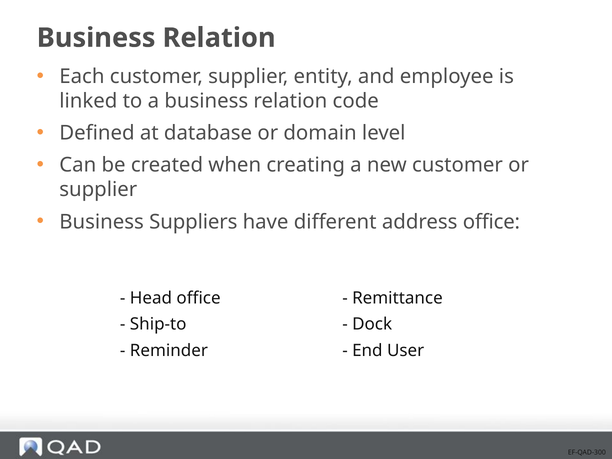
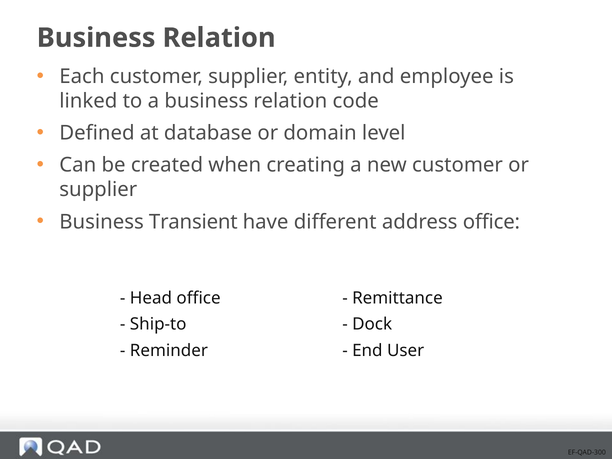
Suppliers: Suppliers -> Transient (193, 222)
